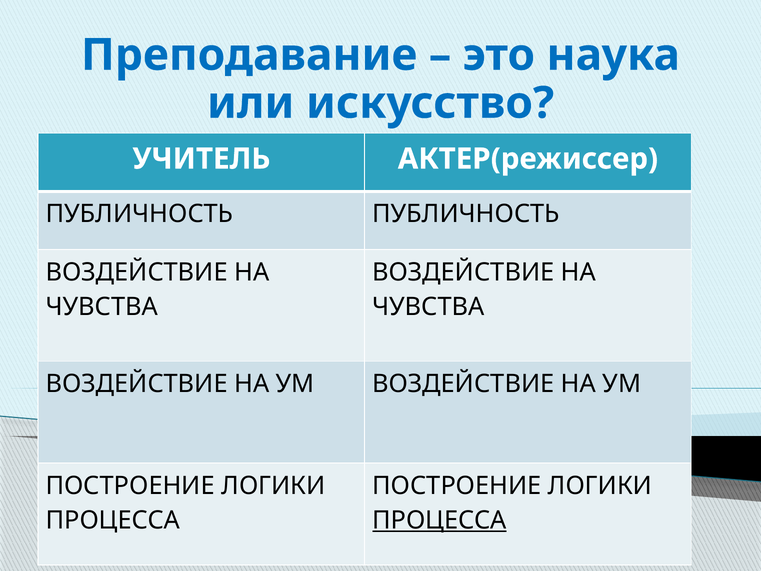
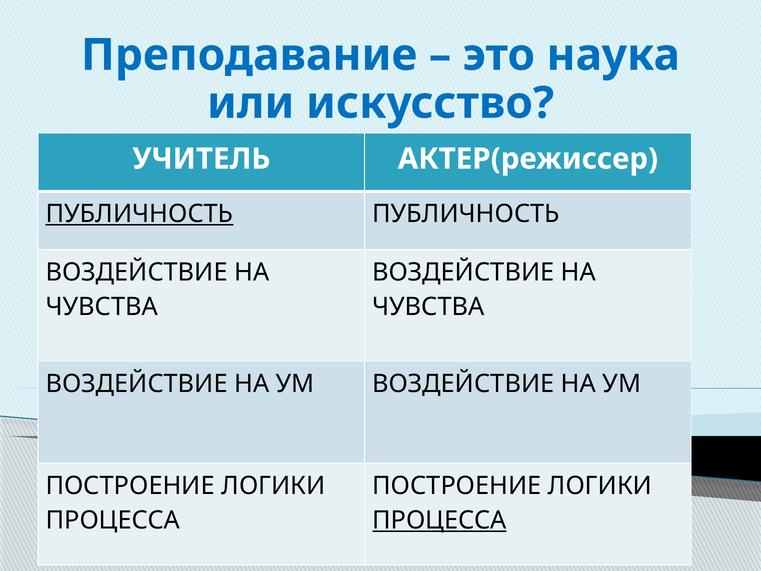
ПУБЛИЧНОСТЬ underline: none -> present (139, 214)
